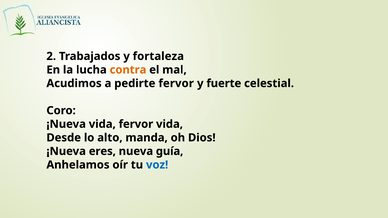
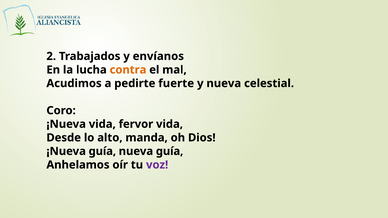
fortaleza: fortaleza -> envíanos (158, 56)
pedirte fervor: fervor -> fuerte (176, 83)
y fuerte: fuerte -> nueva (224, 83)
¡Nueva eres: eres -> guía (102, 151)
voz colour: blue -> purple (157, 165)
